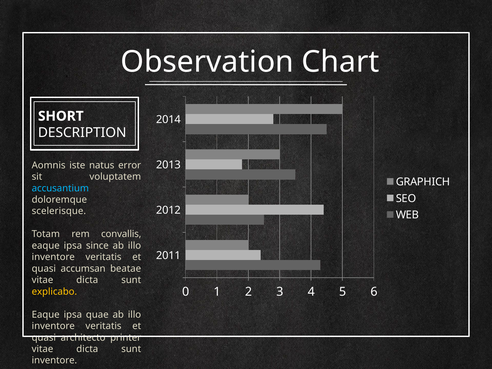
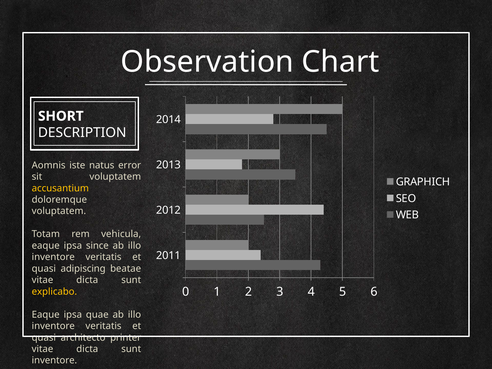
accusantium colour: light blue -> yellow (60, 188)
scelerisque: scelerisque -> voluptatem (59, 211)
convallis: convallis -> vehicula (121, 234)
accumsan: accumsan -> adipiscing (83, 269)
